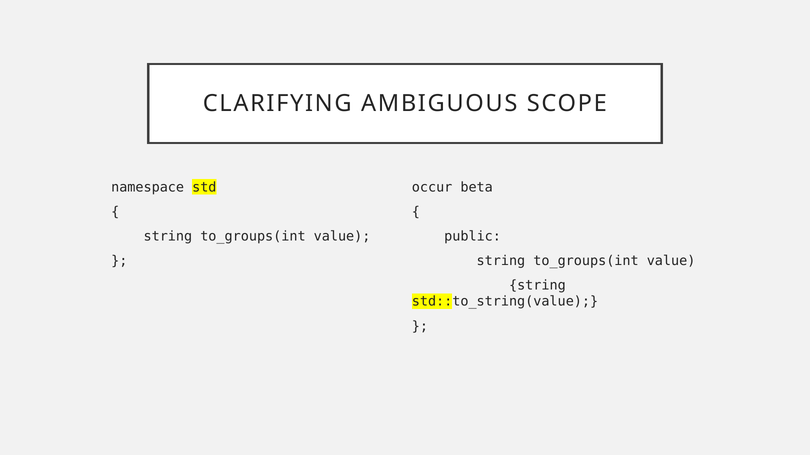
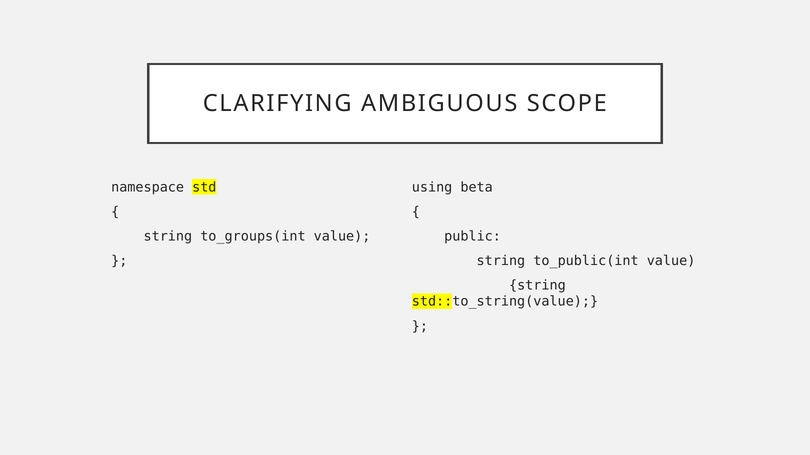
occur: occur -> using (432, 187)
to_groups(int: to_groups(int -> to_public(int (586, 261)
